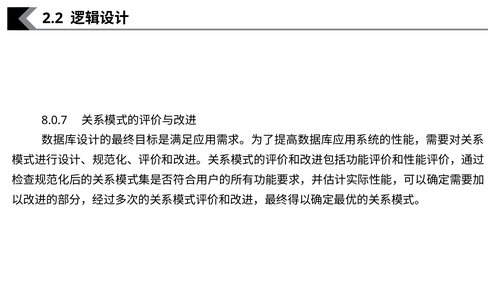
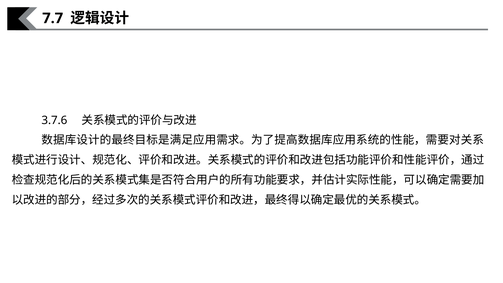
2.2: 2.2 -> 7.7 (53, 18)
8.0.7: 8.0.7 -> 3.7.6 (54, 120)
